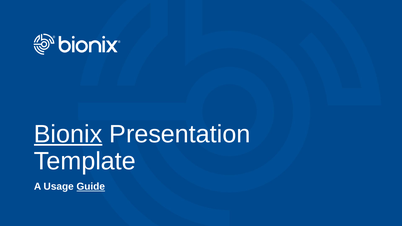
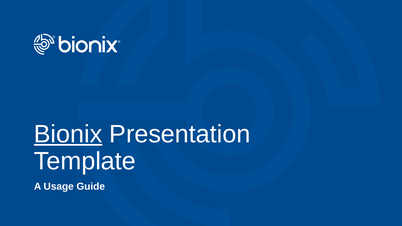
Guide underline: present -> none (91, 187)
